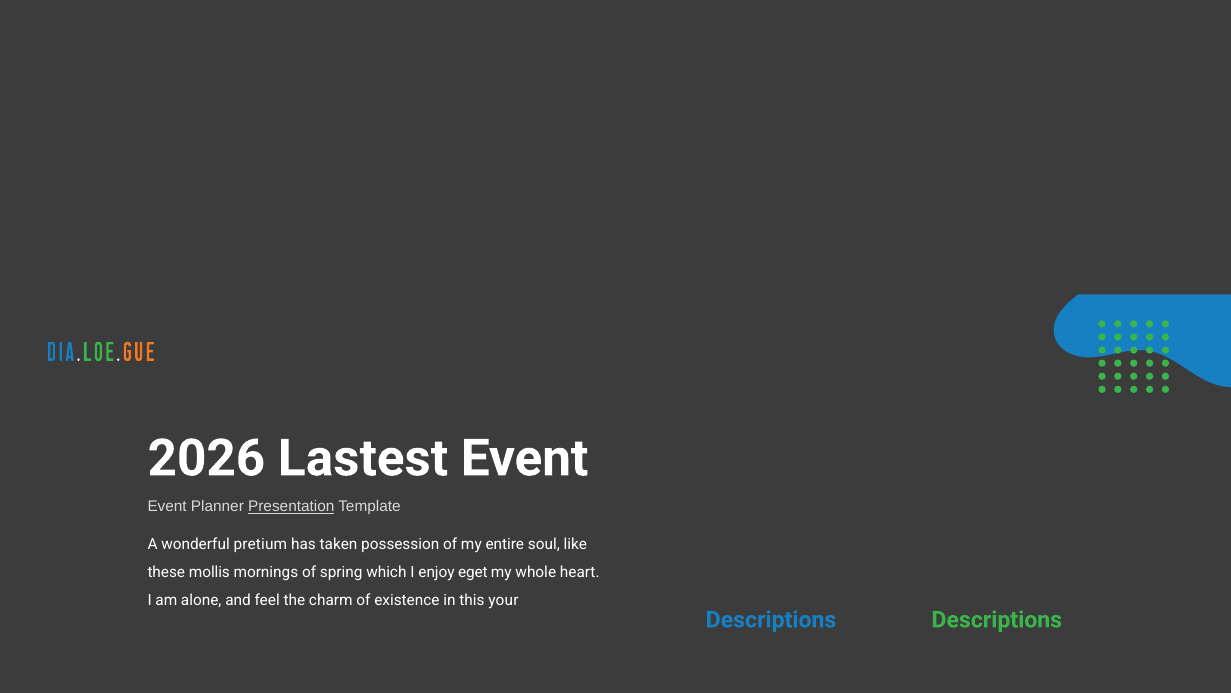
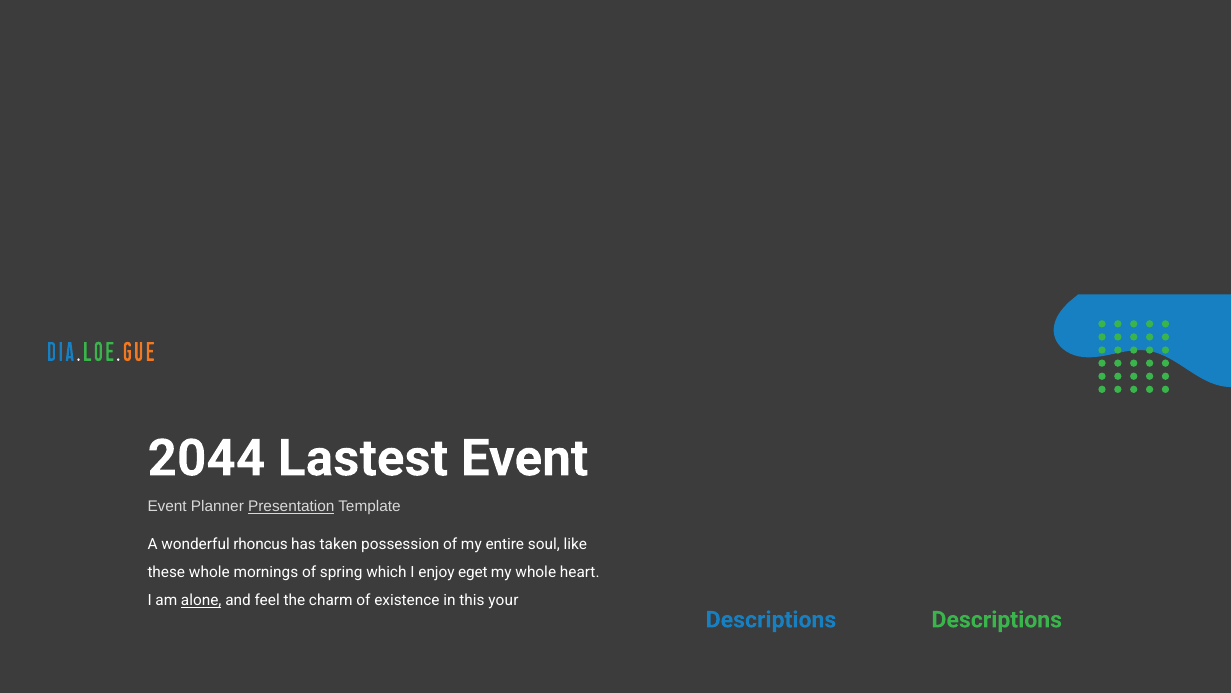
2026: 2026 -> 2044 (206, 458)
pretium: pretium -> rhoncus (261, 544)
these mollis: mollis -> whole (209, 572)
alone underline: none -> present (201, 600)
